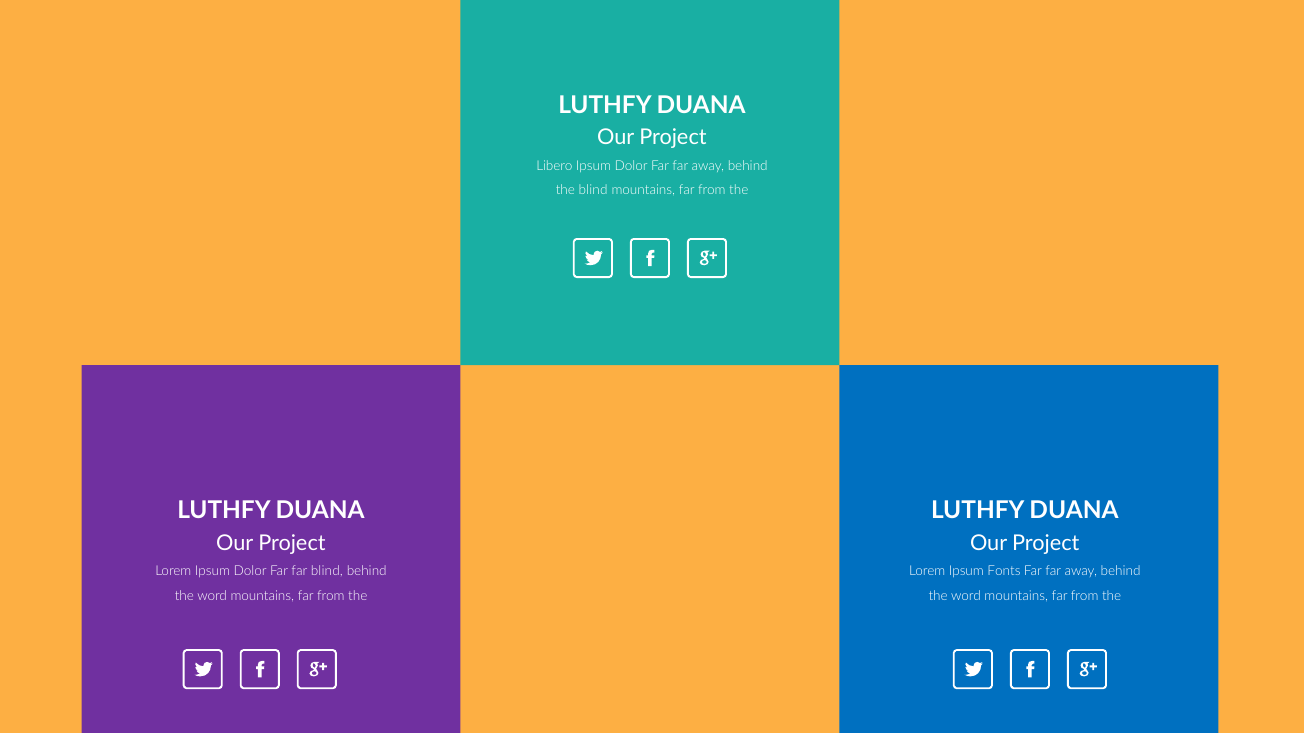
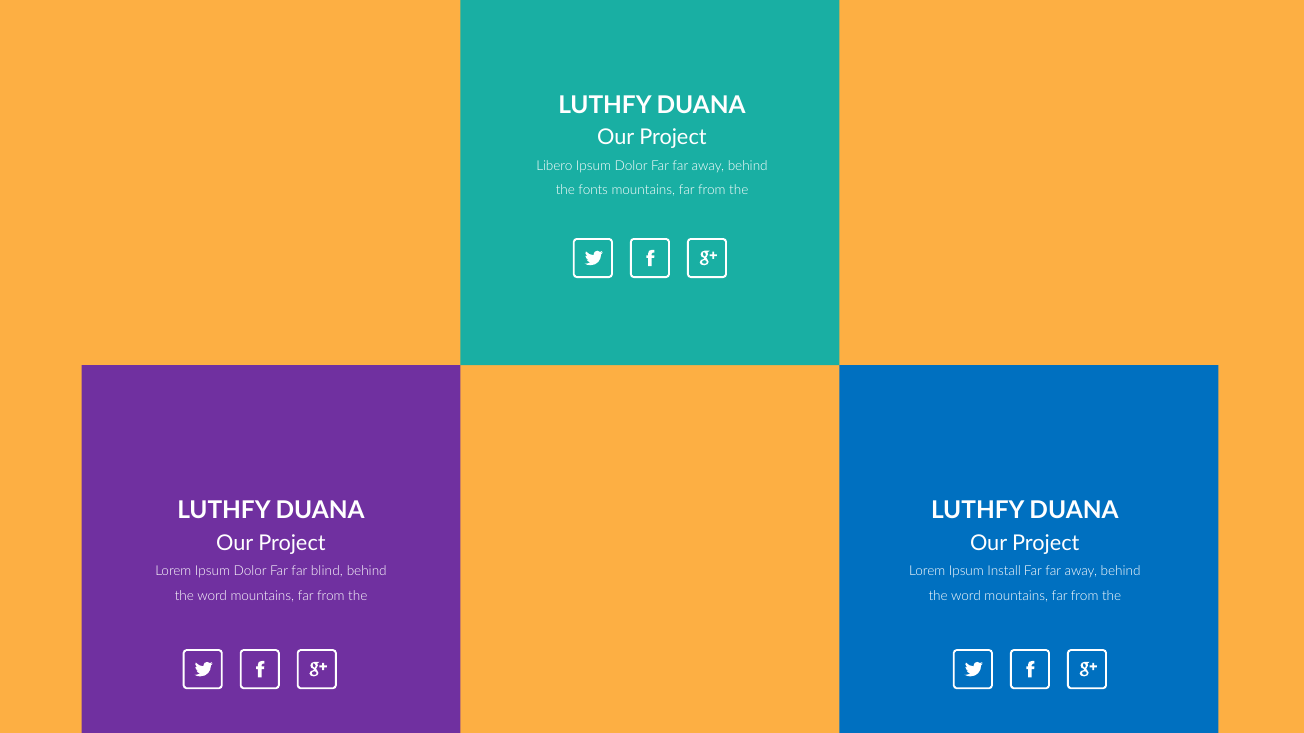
the blind: blind -> fonts (593, 190)
Fonts: Fonts -> Install (1004, 572)
